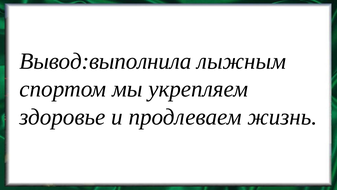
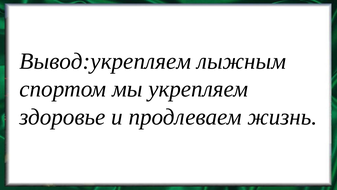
Вывод:выполнила: Вывод:выполнила -> Вывод:укрепляем (105, 61)
